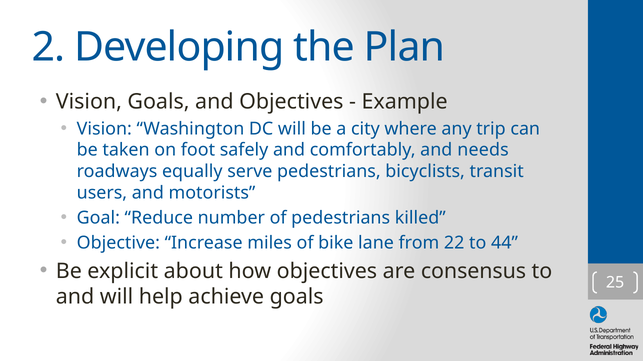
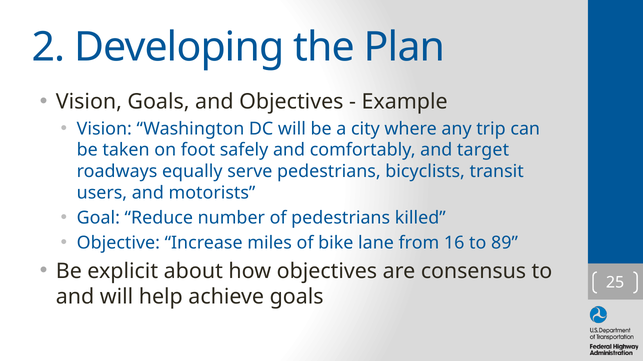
needs: needs -> target (483, 150)
22: 22 -> 16 (454, 243)
44: 44 -> 89 (505, 243)
